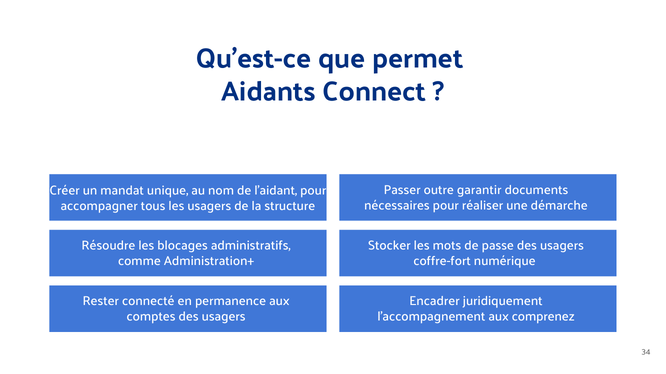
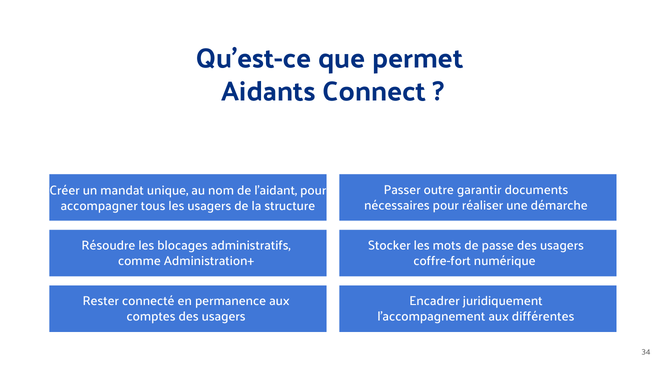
comprenez: comprenez -> différentes (543, 317)
